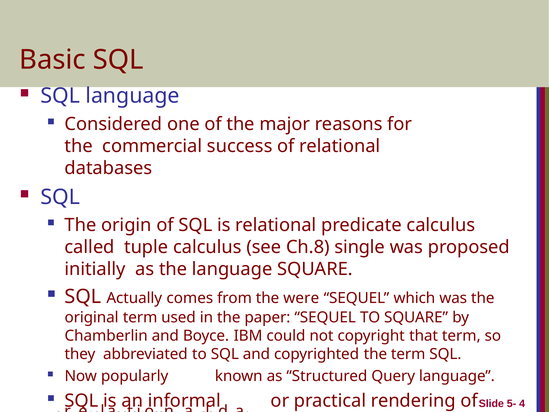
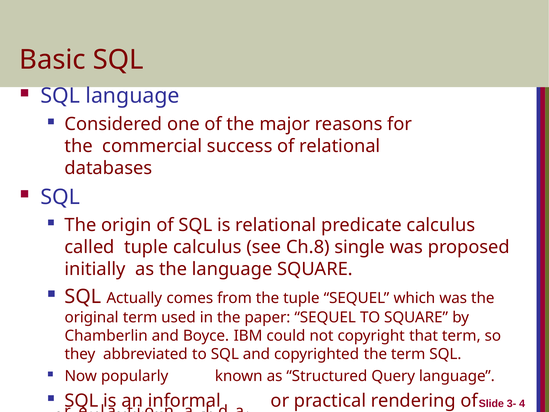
the were: were -> tuple (301, 298)
5-: 5- -> 3- (512, 403)
